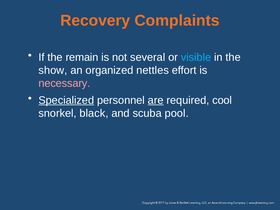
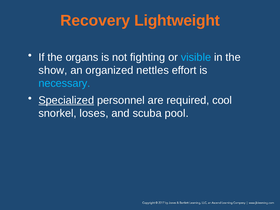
Complaints: Complaints -> Lightweight (177, 21)
remain: remain -> organs (82, 57)
several: several -> fighting (148, 57)
necessary colour: pink -> light blue (64, 83)
are underline: present -> none (156, 100)
black: black -> loses (94, 113)
